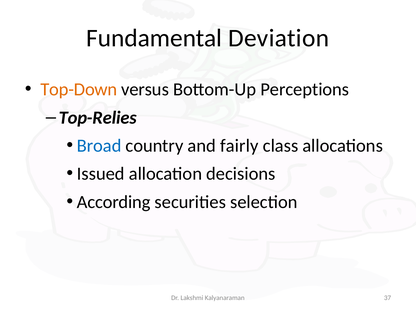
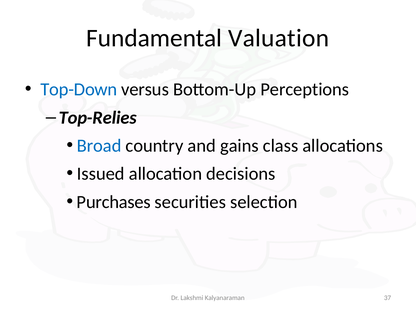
Deviation: Deviation -> Valuation (279, 38)
Top-Down colour: orange -> blue (79, 89)
fairly: fairly -> gains (239, 146)
According: According -> Purchases (114, 202)
